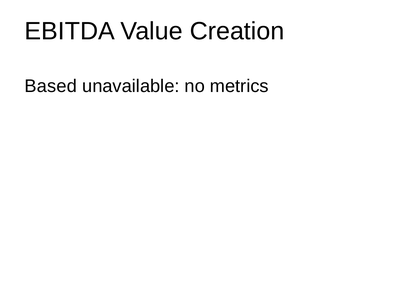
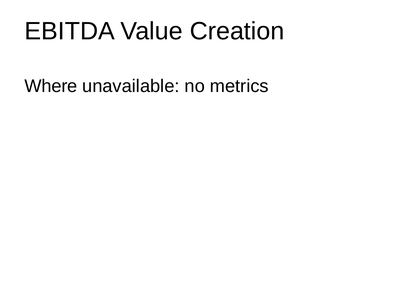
Based: Based -> Where (51, 86)
